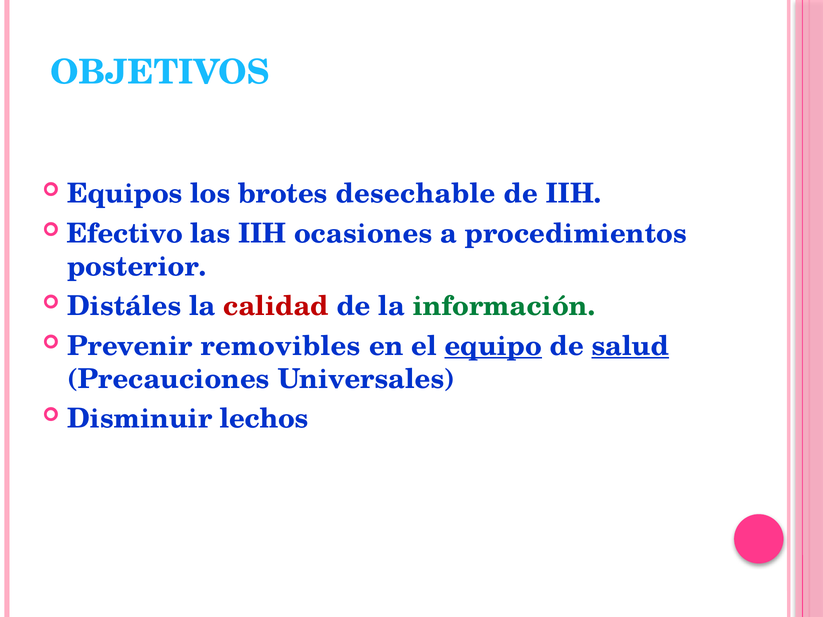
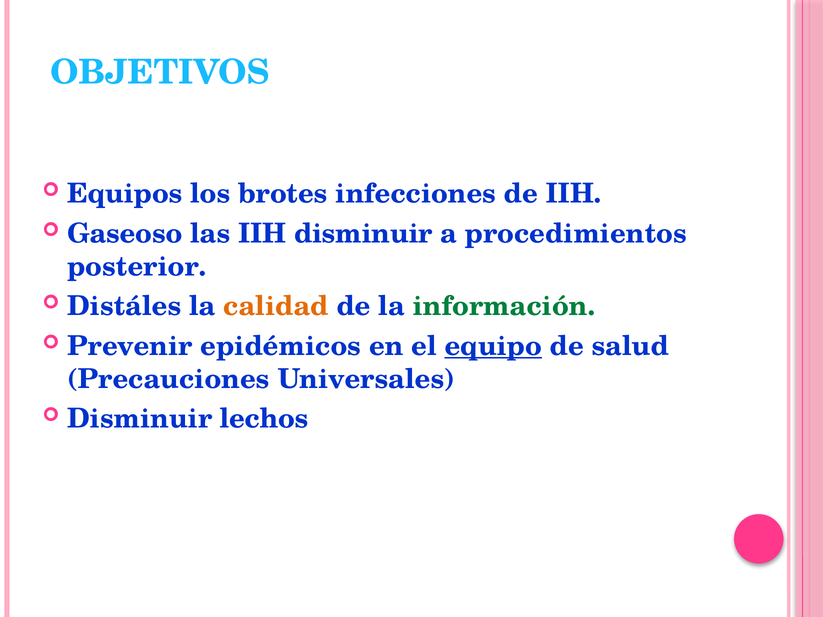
desechable: desechable -> infecciones (416, 194)
Efectivo: Efectivo -> Gaseoso (125, 234)
IIH ocasiones: ocasiones -> disminuir (363, 234)
calidad colour: red -> orange (276, 306)
removibles: removibles -> epidémicos (281, 346)
salud underline: present -> none (630, 346)
